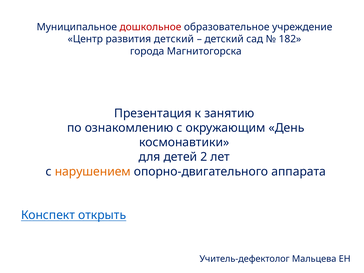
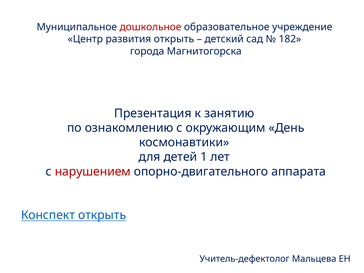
развития детский: детский -> открыть (174, 39)
2: 2 -> 1 (204, 157)
нарушением colour: orange -> red (93, 172)
